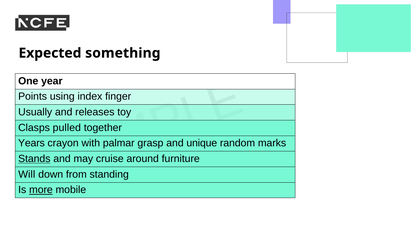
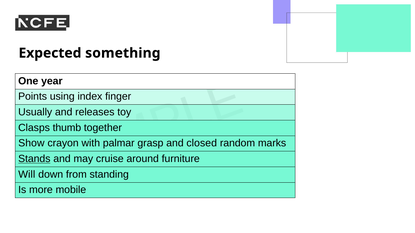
pulled: pulled -> thumb (67, 128)
Years: Years -> Show (31, 143)
unique: unique -> closed (202, 143)
more underline: present -> none (41, 190)
